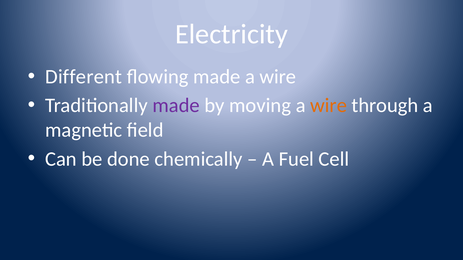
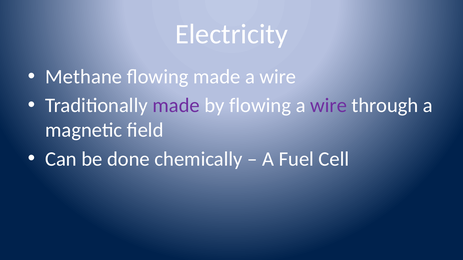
Different: Different -> Methane (84, 77)
by moving: moving -> flowing (260, 106)
wire colour: orange -> purple (329, 106)
